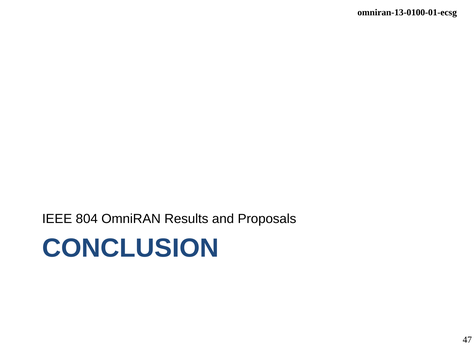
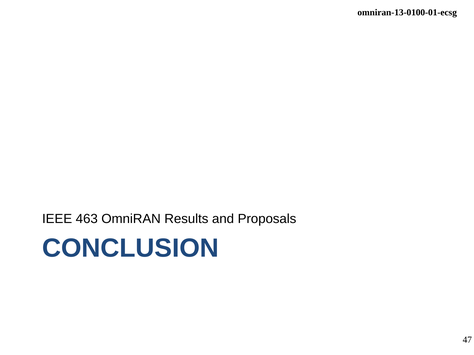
804: 804 -> 463 (87, 219)
